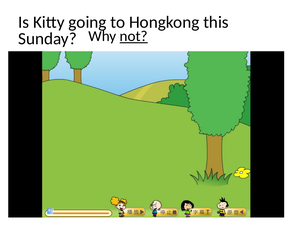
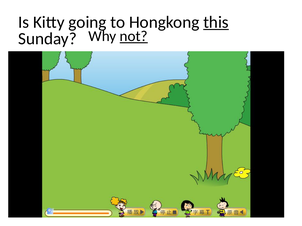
this underline: none -> present (216, 22)
